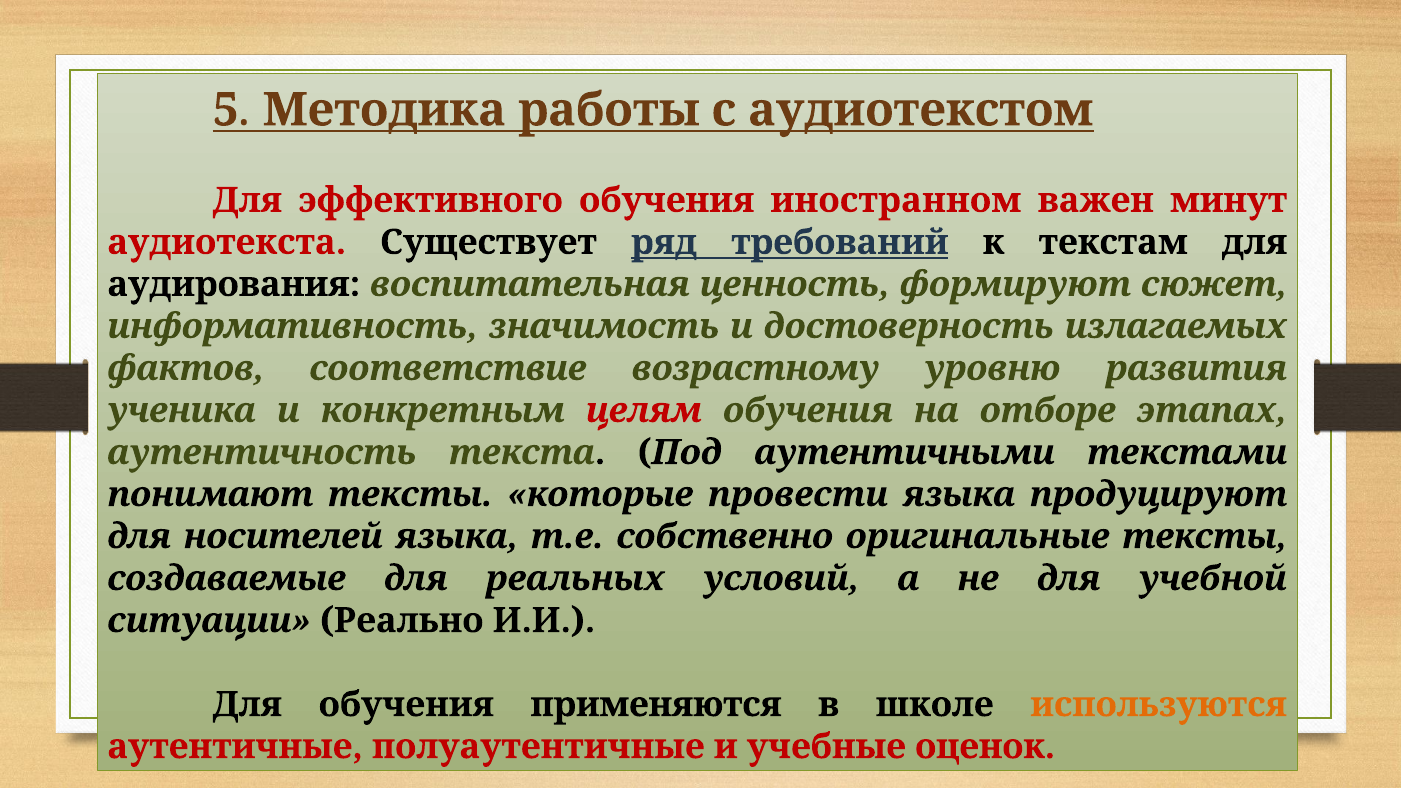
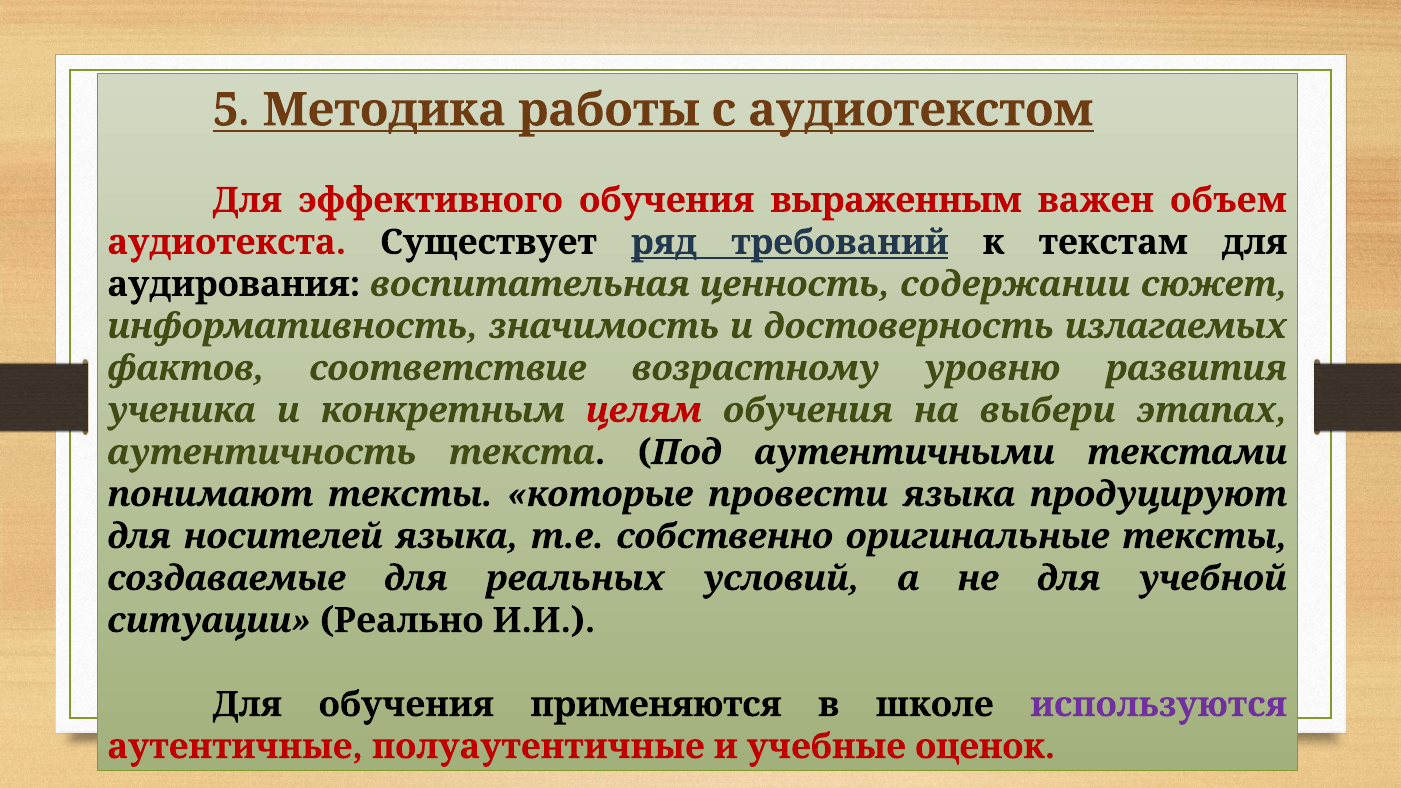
иностранном: иностранном -> выраженным (896, 200)
минут: минут -> объем (1228, 200)
формируют: формируют -> содержании (1015, 284)
отборе: отборе -> выбери (1048, 410)
используются colour: orange -> purple (1159, 705)
